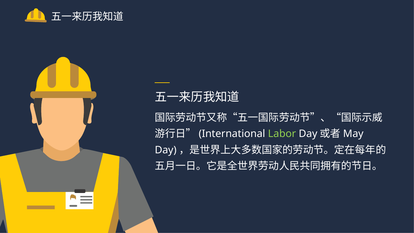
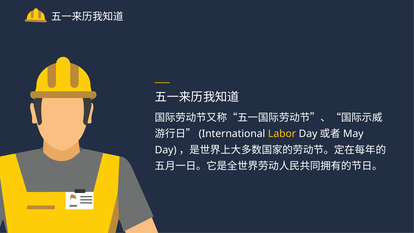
Labor colour: light green -> yellow (282, 134)
